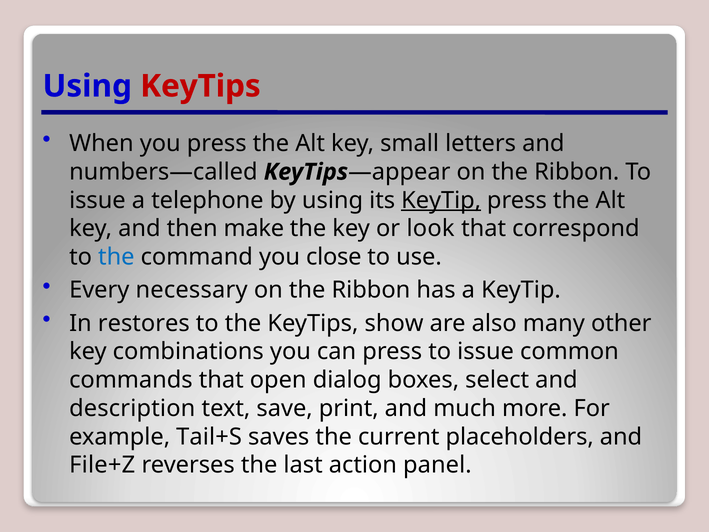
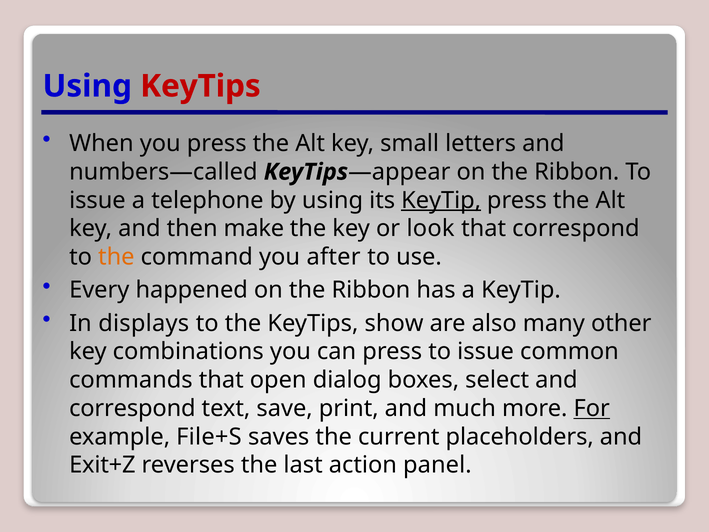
the colour: blue -> orange (116, 257)
close: close -> after (334, 257)
necessary: necessary -> happened (192, 290)
restores: restores -> displays (144, 323)
description: description -> correspond (132, 408)
For underline: none -> present (592, 408)
Tail+S: Tail+S -> File+S (209, 436)
File+Z: File+Z -> Exit+Z (102, 465)
